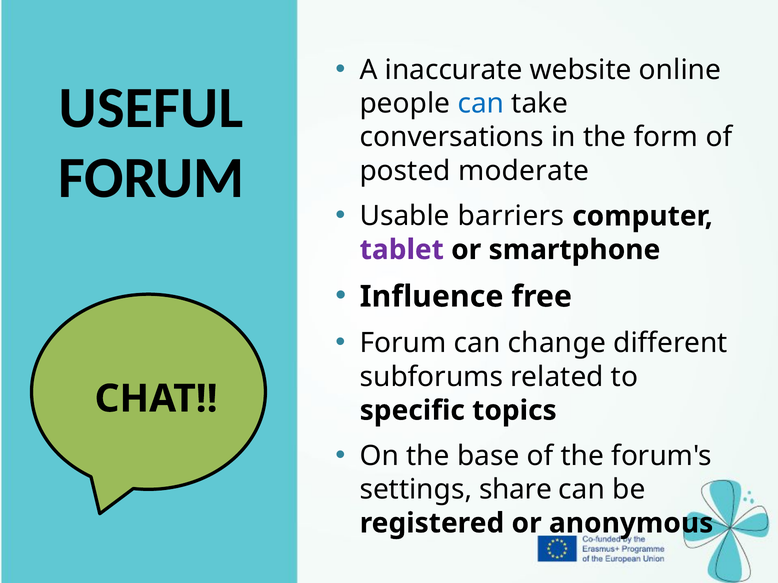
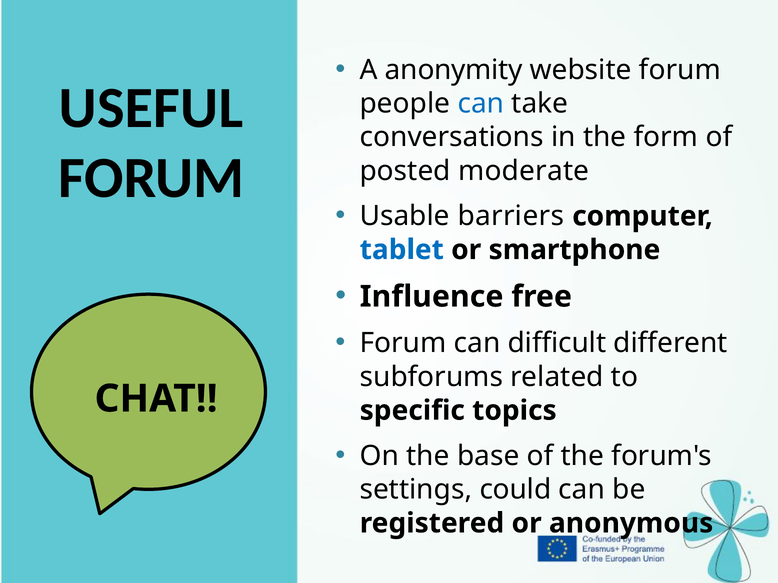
inaccurate: inaccurate -> anonymity (454, 70)
website online: online -> forum (680, 70)
tablet colour: purple -> blue (402, 250)
change: change -> difficult (557, 343)
share: share -> could (515, 490)
